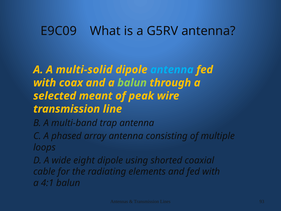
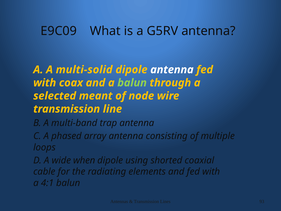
antenna colour: light blue -> white (172, 70)
peak: peak -> node (141, 96)
eight: eight -> when (84, 160)
